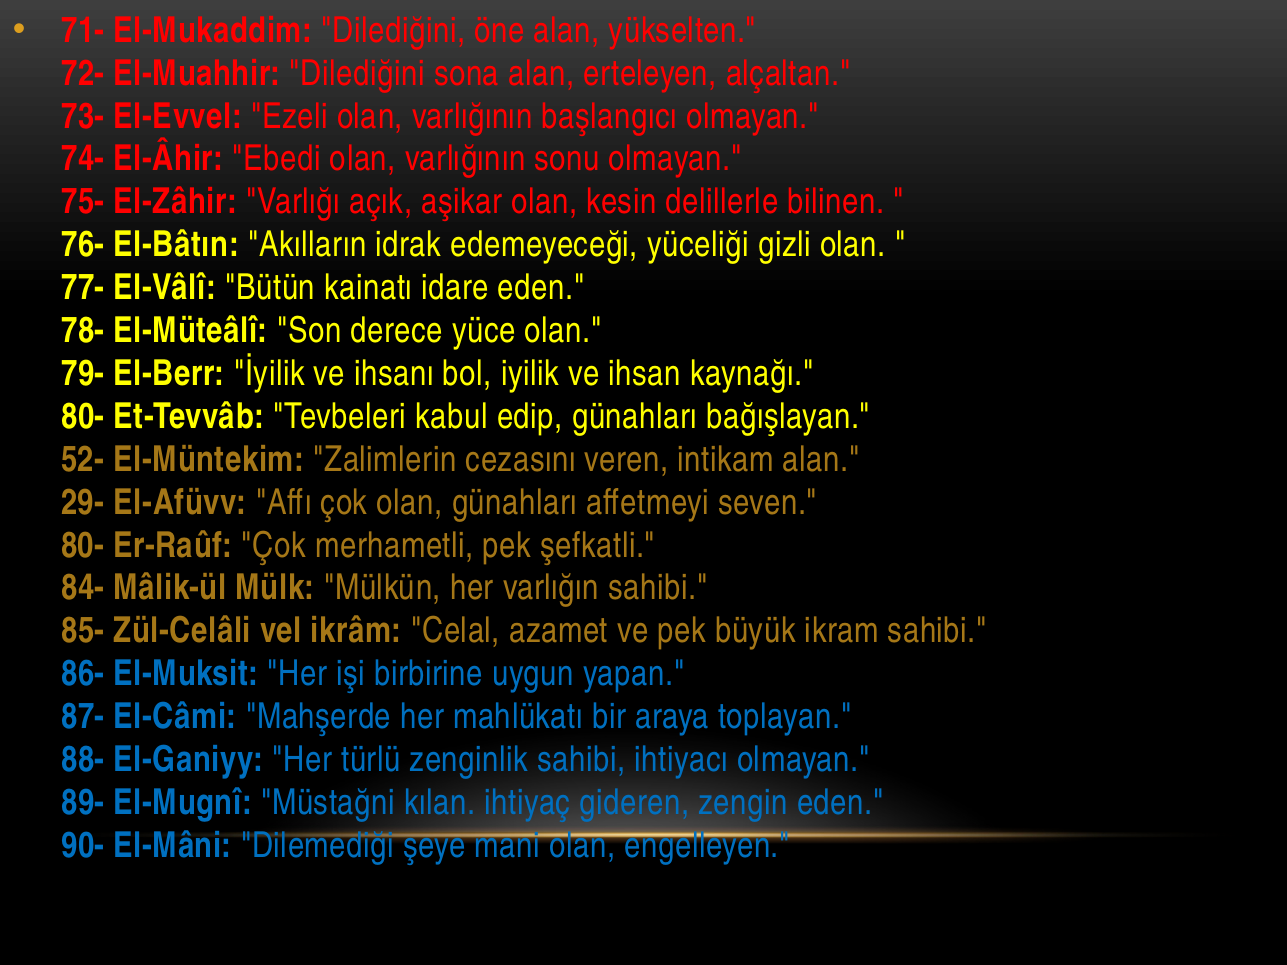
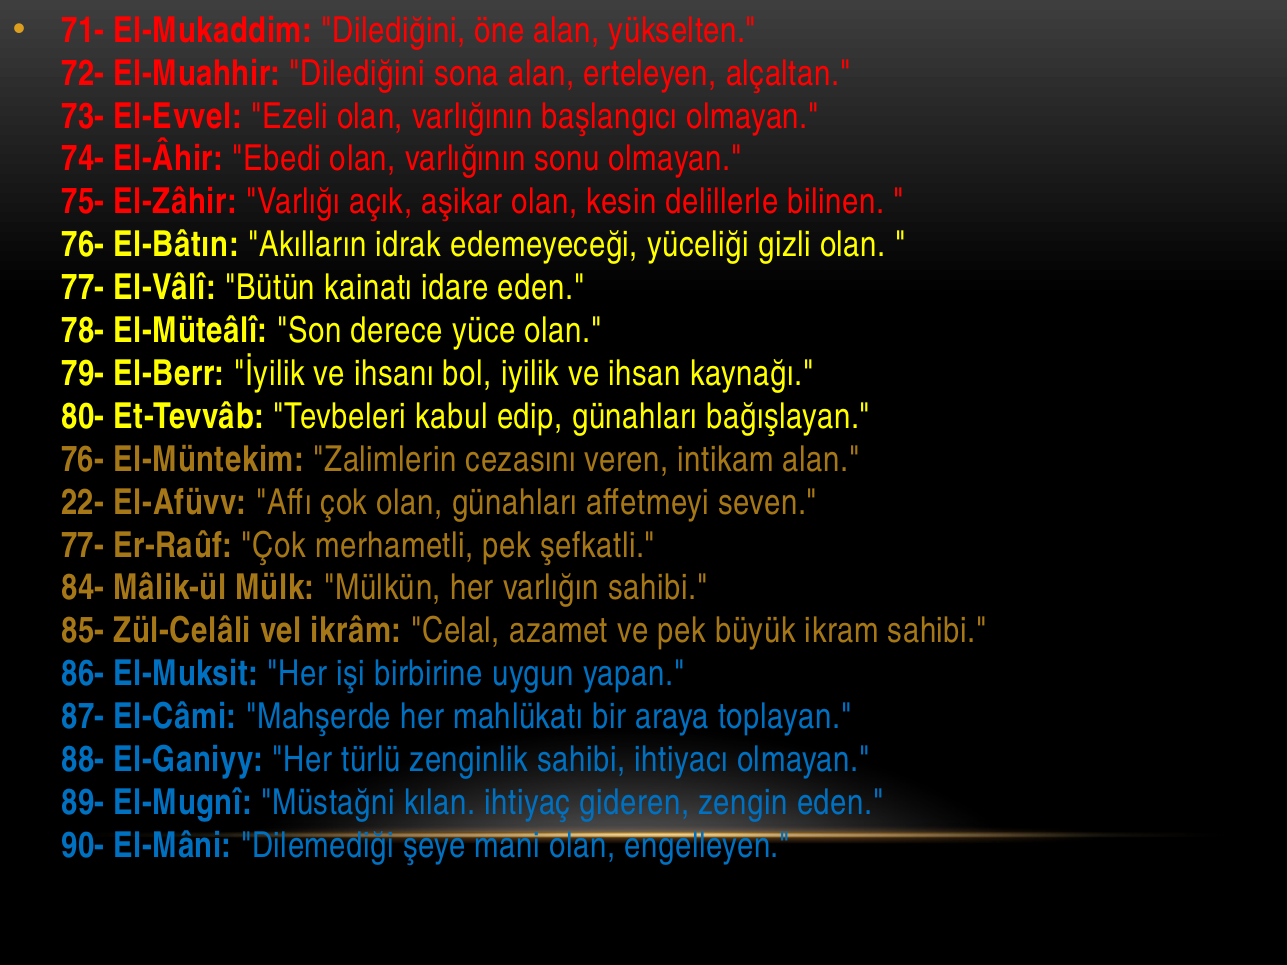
52-: 52- -> 76- (83, 460)
29-: 29- -> 22- (83, 502)
80-: 80- -> 77- (83, 545)
